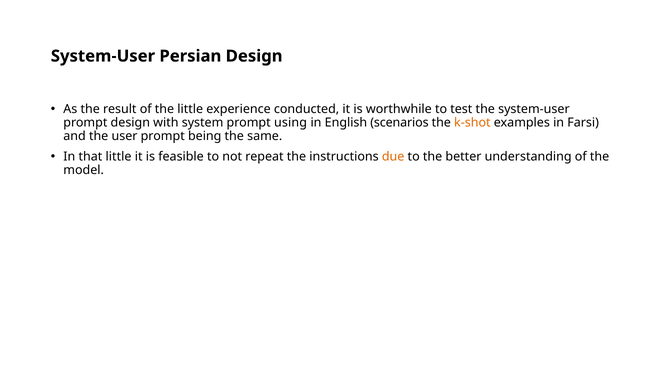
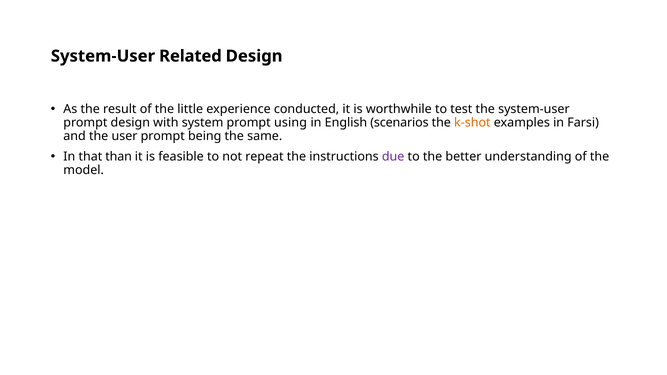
Persian: Persian -> Related (190, 56)
that little: little -> than (119, 157)
due colour: orange -> purple (393, 157)
